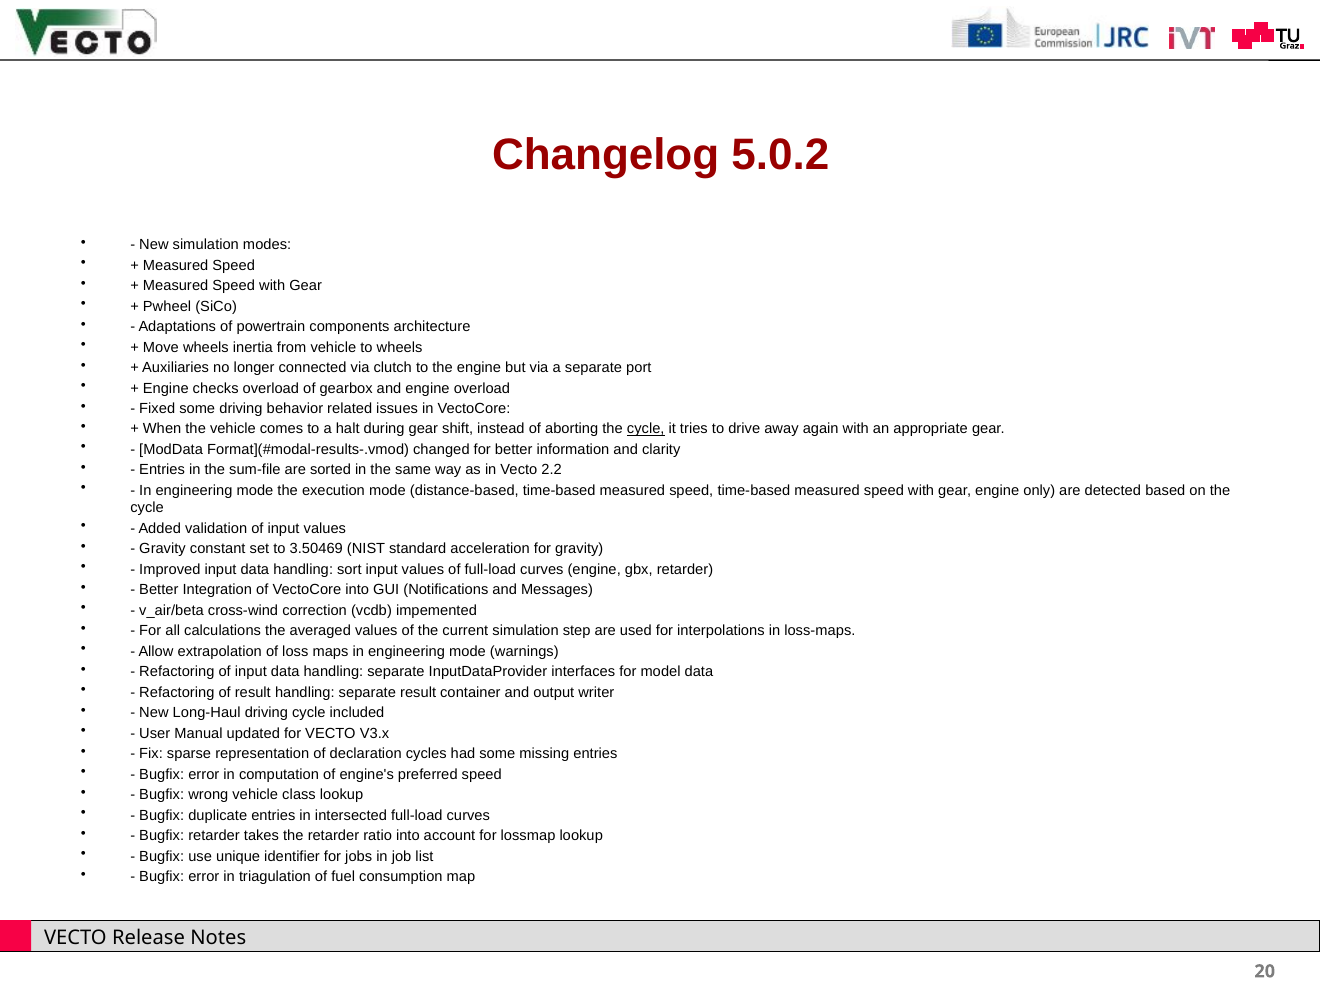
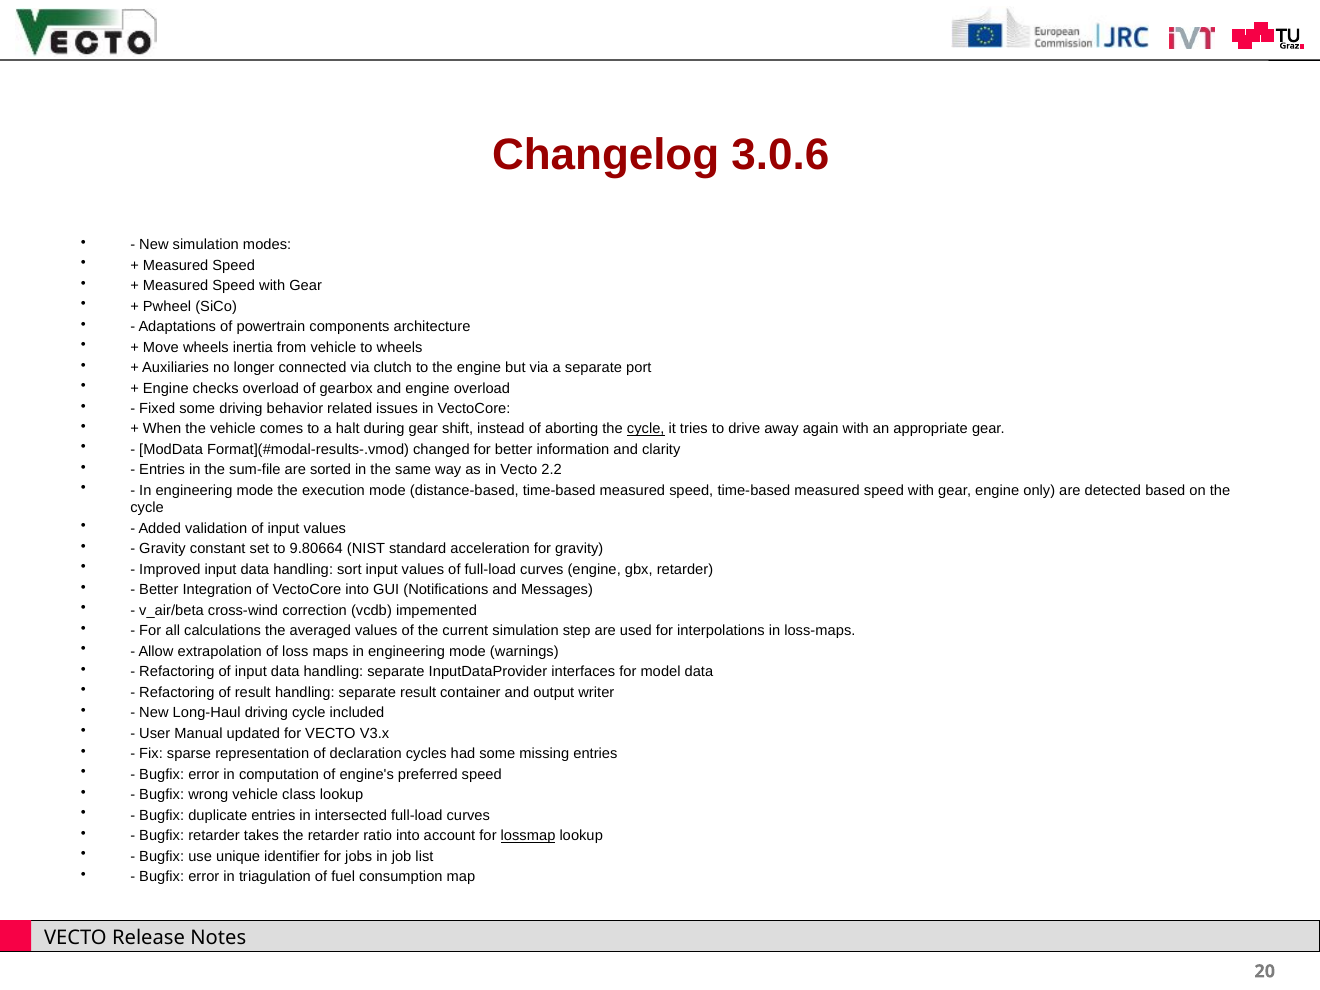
5.0.2: 5.0.2 -> 3.0.6 (780, 155)
3.50469: 3.50469 -> 9.80664 (316, 549)
lossmap underline: none -> present (528, 836)
